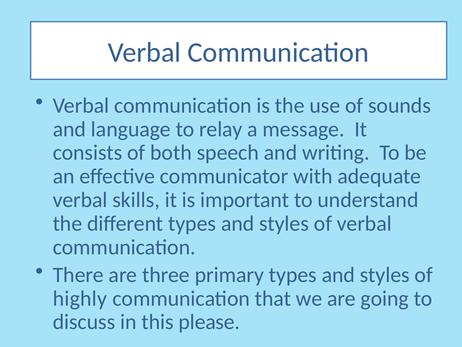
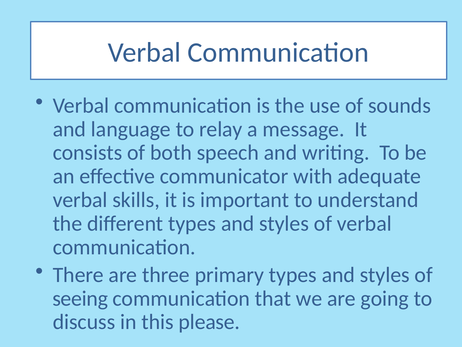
highly: highly -> seeing (80, 298)
